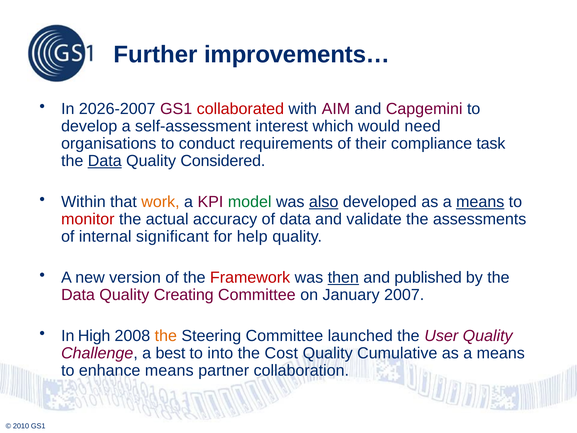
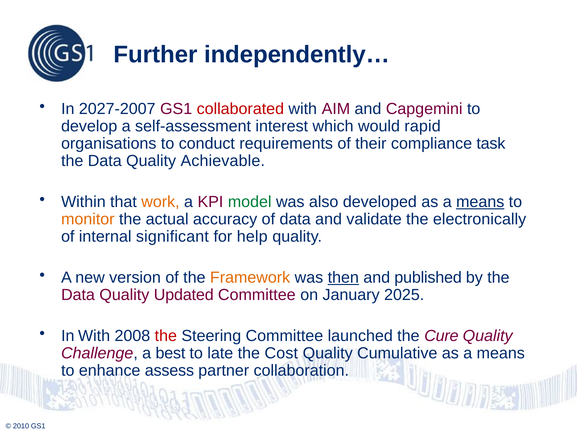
improvements…: improvements… -> independently… (297, 55)
2026-2007: 2026-2007 -> 2027-2007 (117, 109)
need: need -> rapid (423, 126)
Data underline: present -> none (105, 161)
Considered: Considered -> Achievable (223, 161)
also underline: present -> none (324, 202)
monitor colour: red -> orange (88, 219)
assessments: assessments -> electronically (480, 219)
Framework colour: red -> orange (250, 277)
Creating: Creating -> Updated (184, 295)
2007: 2007 -> 2025 (404, 295)
In High: High -> With (94, 336)
the colour: orange -> red (166, 336)
User: User -> Cure (441, 336)
into: into -> late (220, 353)
enhance means: means -> assess (169, 370)
